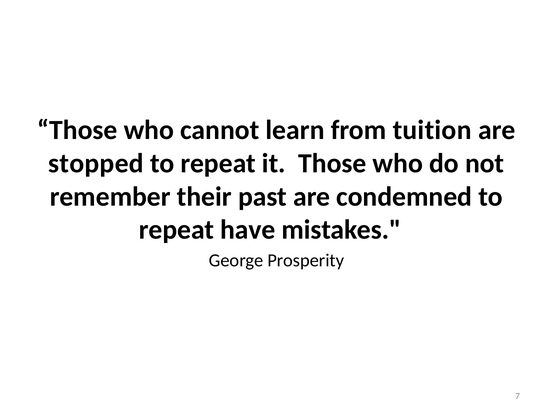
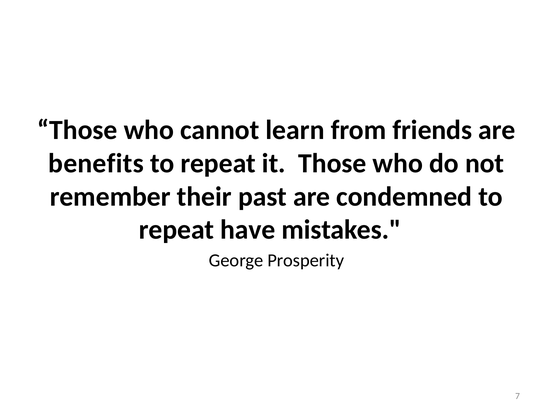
tuition: tuition -> friends (432, 130)
stopped: stopped -> benefits (96, 163)
